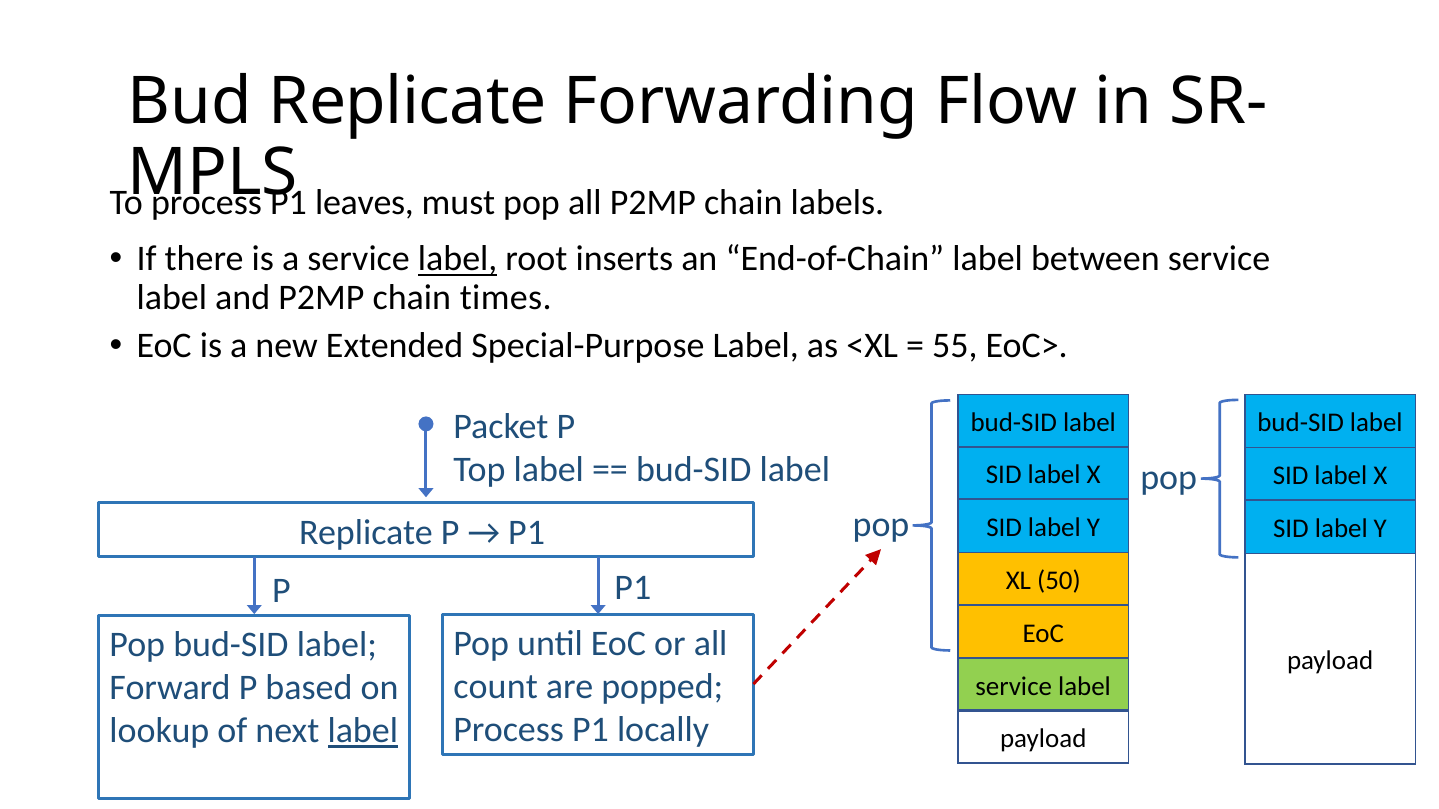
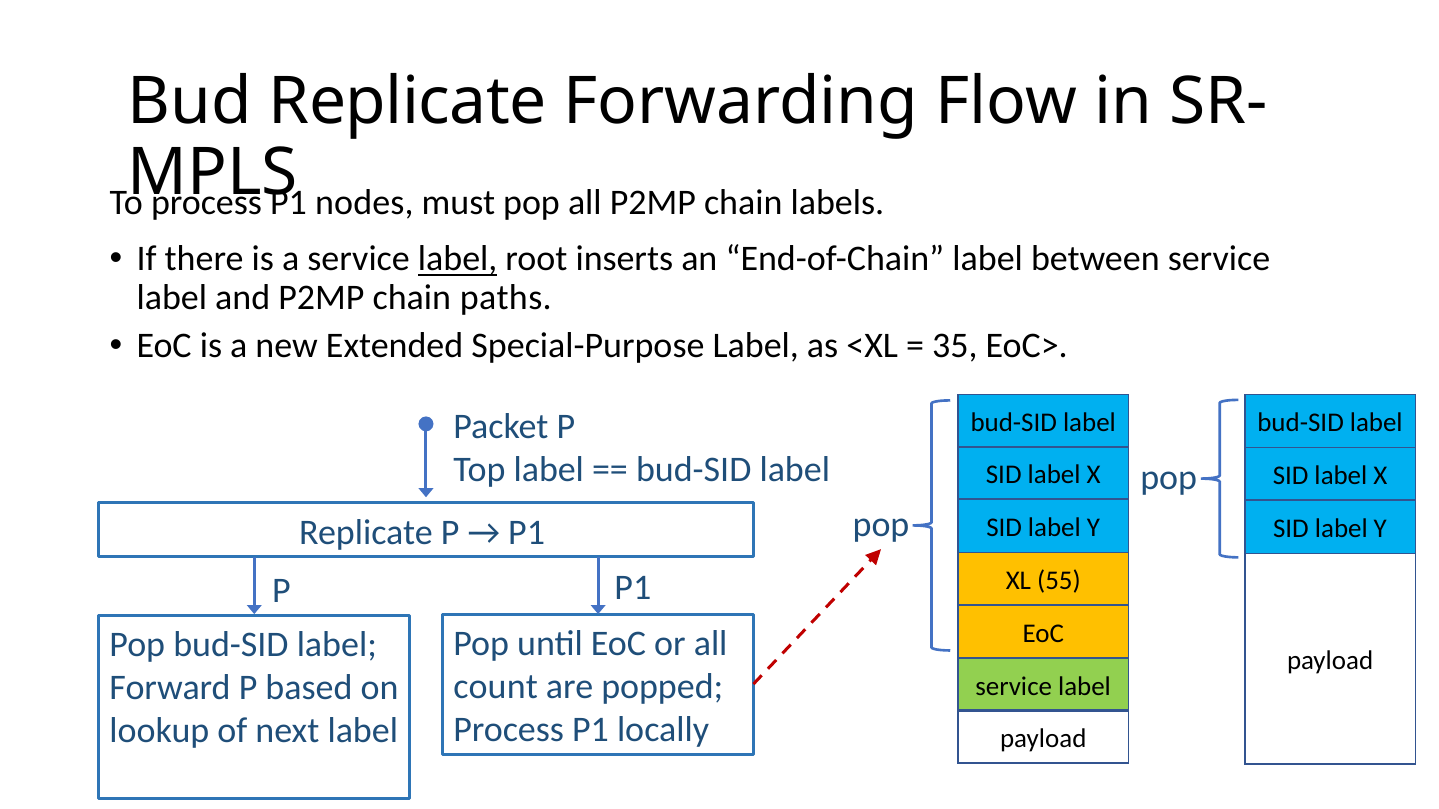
leaves: leaves -> nodes (364, 202)
times: times -> paths (506, 298)
55: 55 -> 35 (955, 346)
50: 50 -> 55 (1059, 581)
label underline: present -> none (363, 731)
